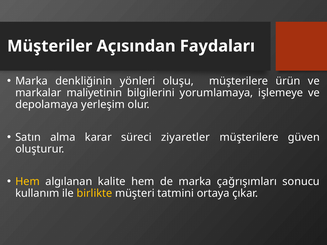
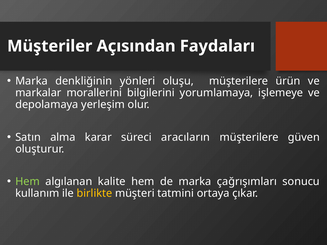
maliyetinin: maliyetinin -> morallerini (94, 93)
ziyaretler: ziyaretler -> aracıların (186, 137)
Hem colour: yellow -> light green (28, 182)
